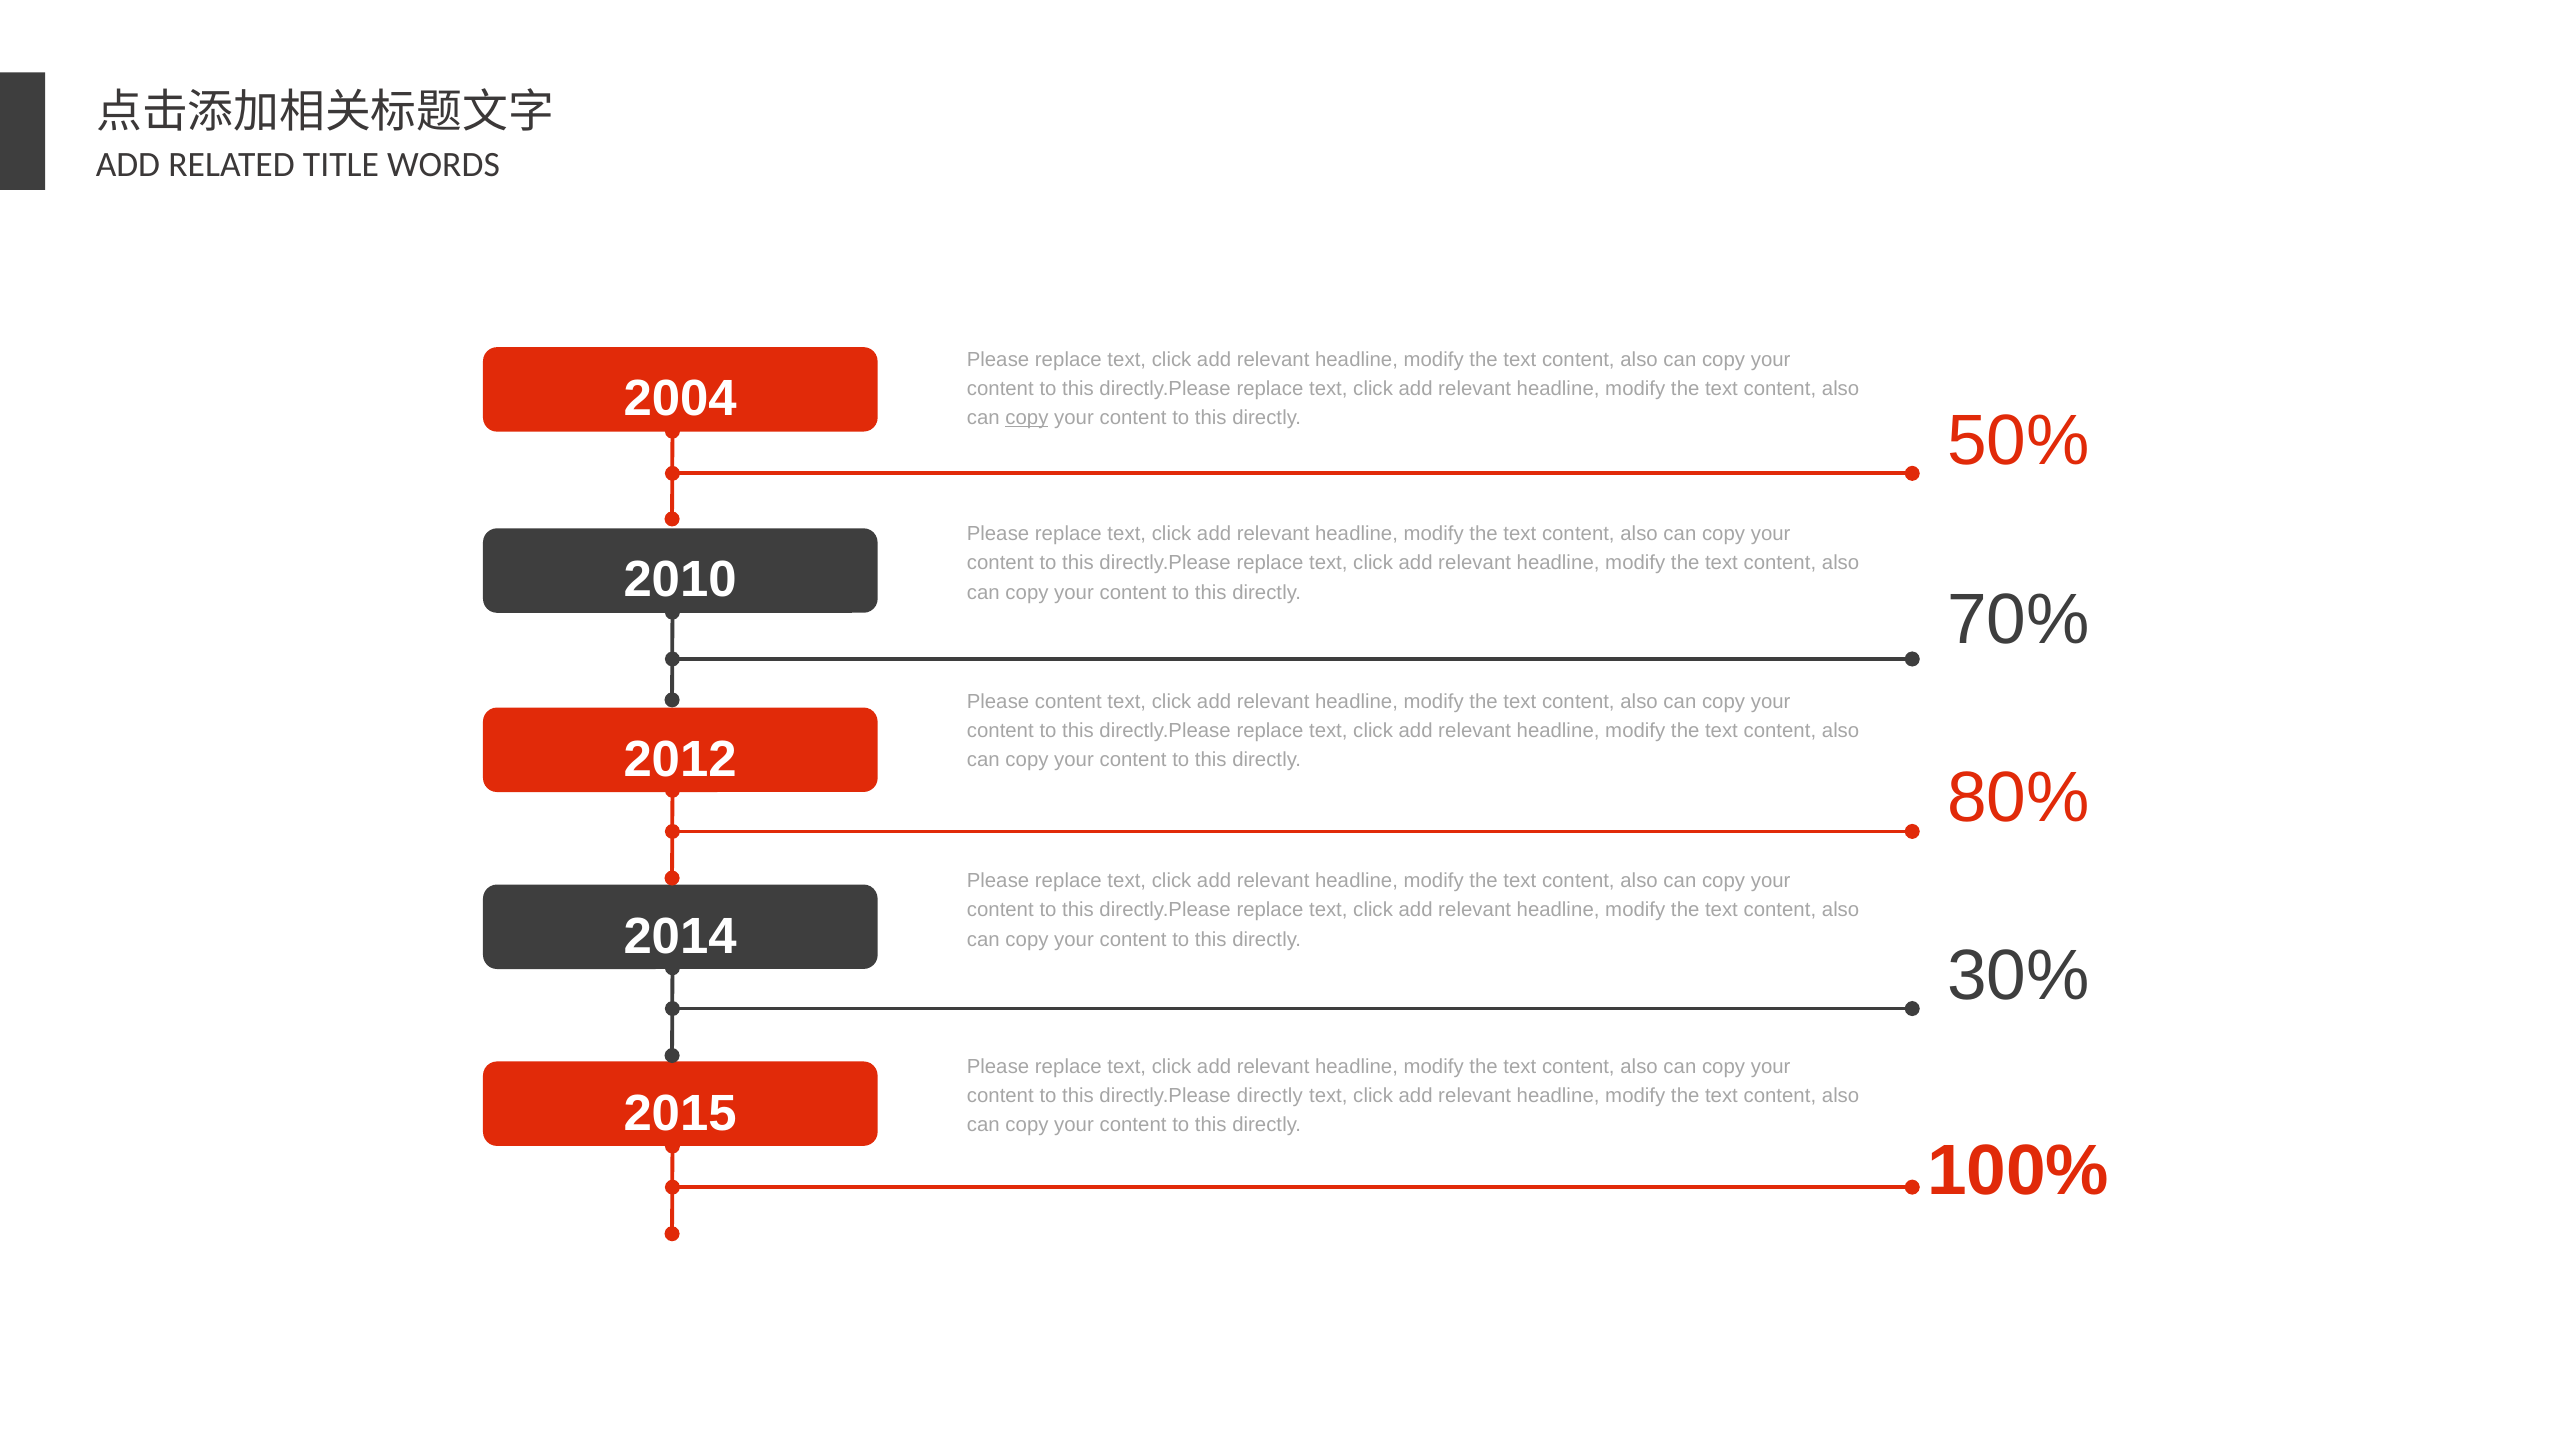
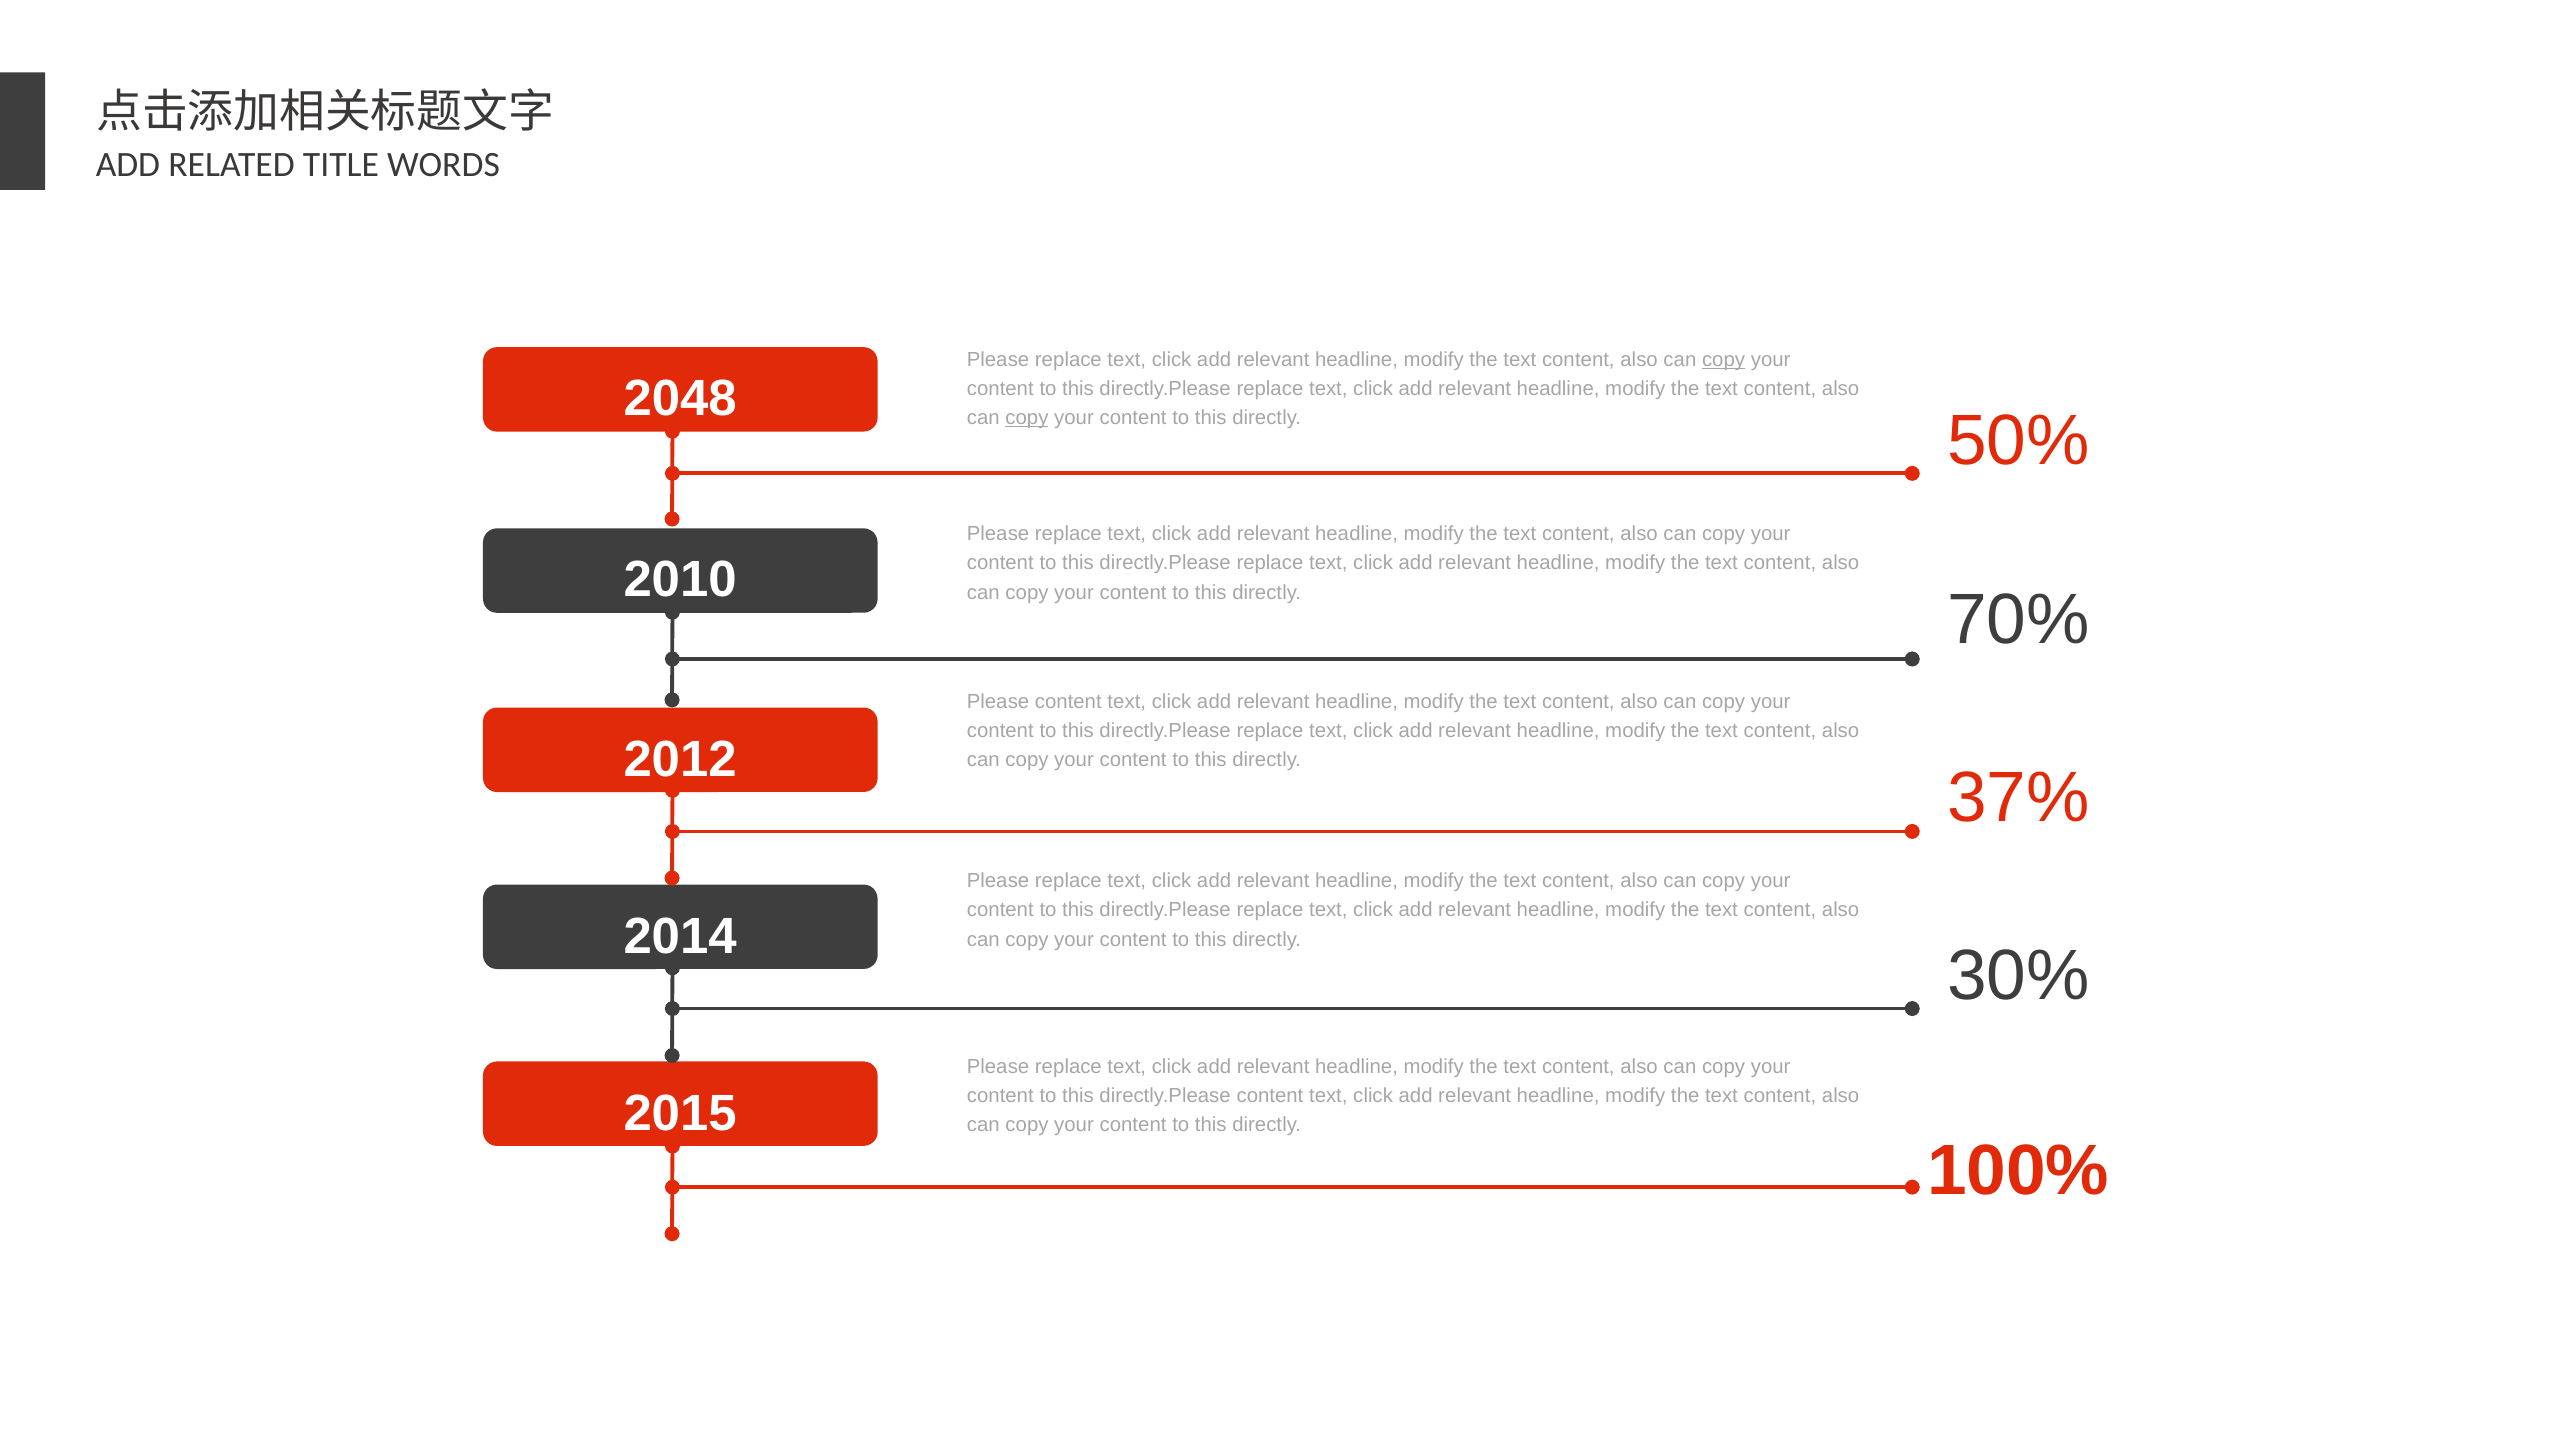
copy underline: none -> present (1724, 360)
2004: 2004 -> 2048 (680, 399)
80%: 80% -> 37% (2018, 798)
directly.Please directly: directly -> content (1270, 1095)
